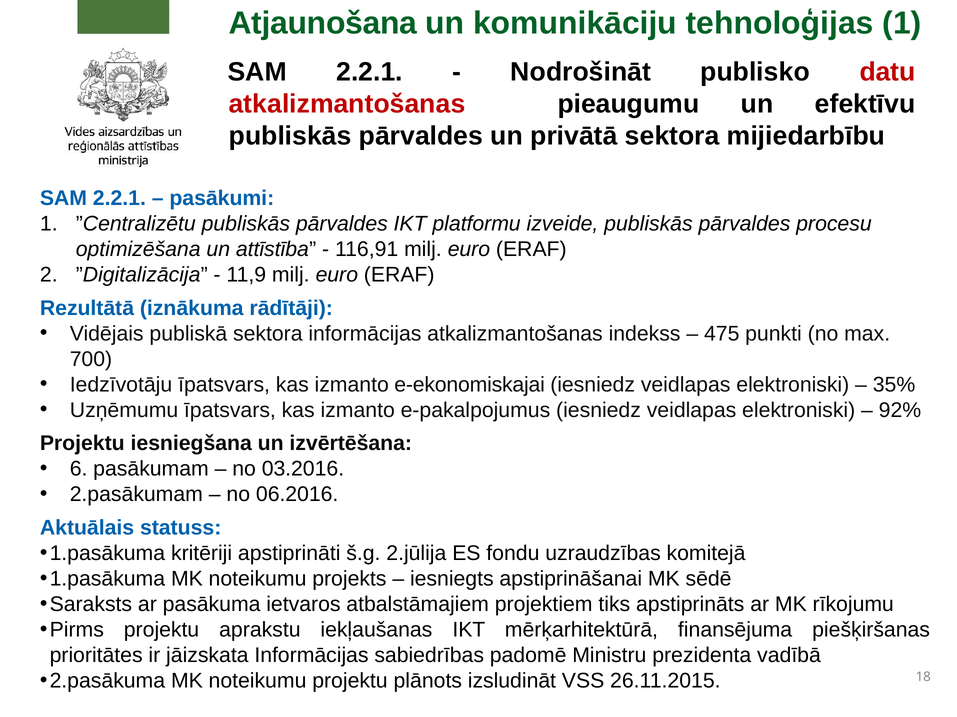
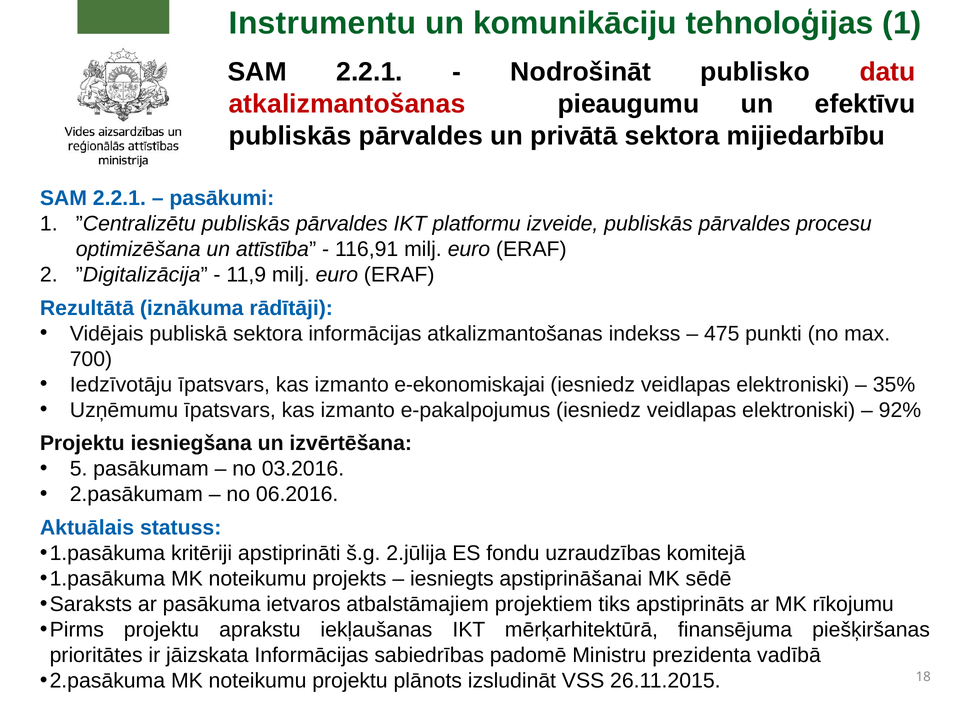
Atjaunošana: Atjaunošana -> Instrumentu (323, 23)
6: 6 -> 5 (79, 469)
